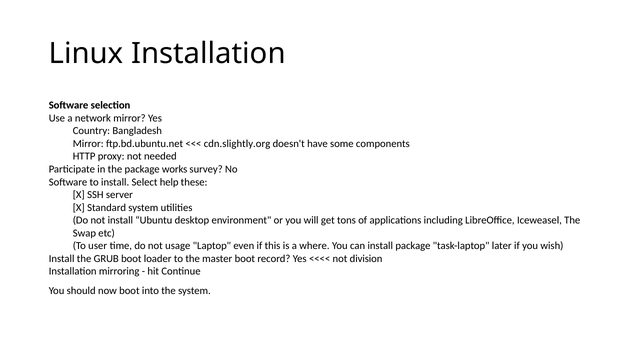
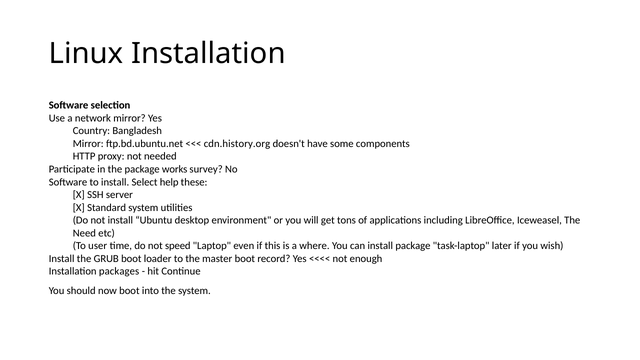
cdn.slightly.org: cdn.slightly.org -> cdn.history.org (237, 144)
Swap: Swap -> Need (84, 233)
usage: usage -> speed (178, 246)
division: division -> enough (366, 259)
mirroring: mirroring -> packages (119, 271)
